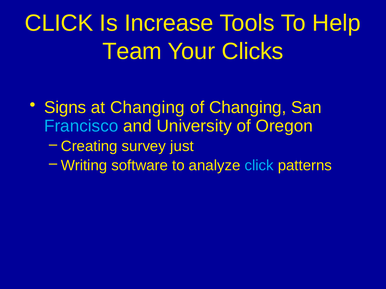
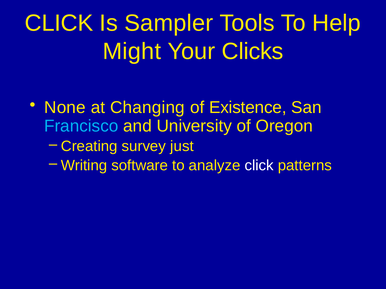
Increase: Increase -> Sampler (169, 23)
Team: Team -> Might (132, 52)
Signs: Signs -> None (65, 108)
of Changing: Changing -> Existence (248, 108)
click colour: light blue -> white (259, 166)
